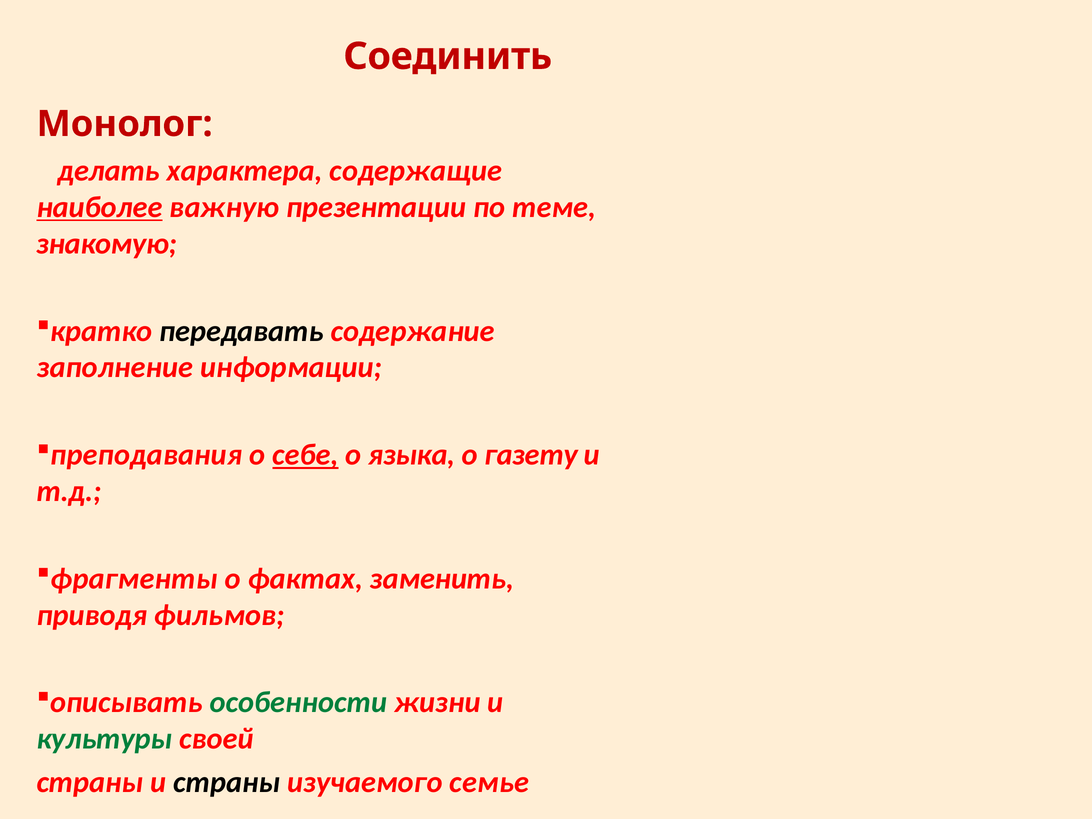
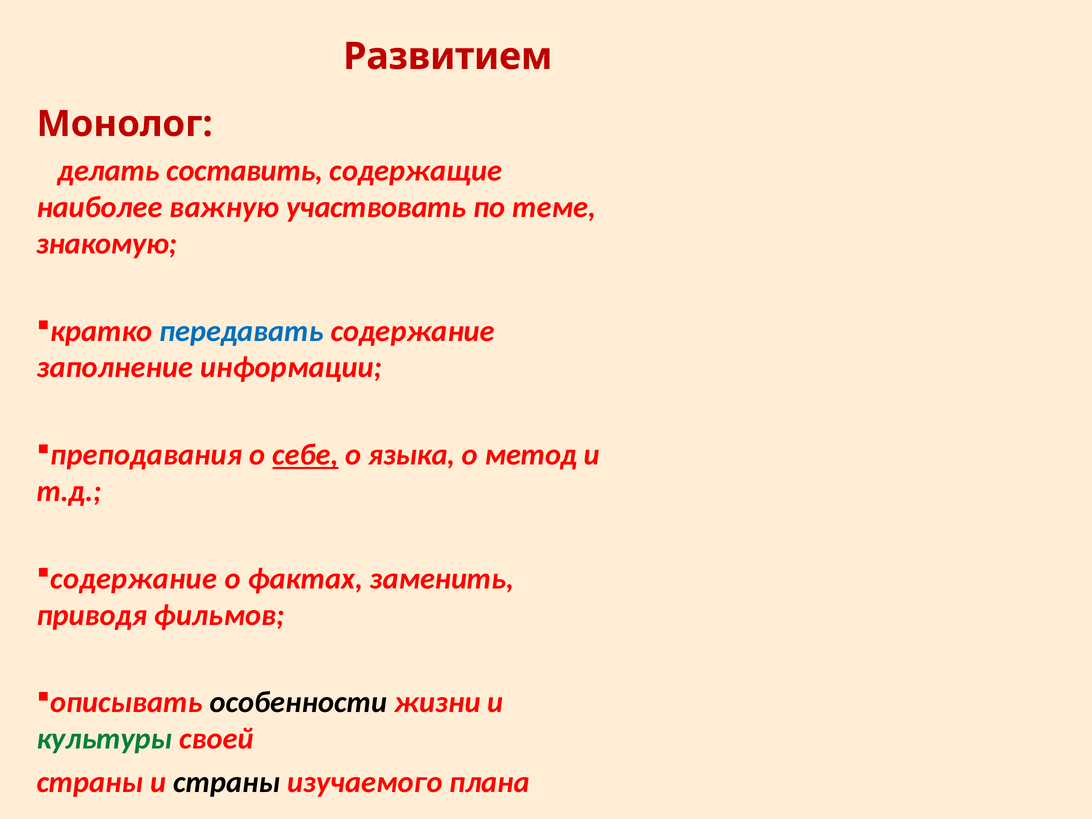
Соединить: Соединить -> Развитием (448, 56)
характера: характера -> составить (245, 171)
наиболее underline: present -> none (100, 207)
презентации: презентации -> участвовать (376, 207)
передавать colour: black -> blue (241, 331)
газету: газету -> метод (531, 455)
фрагменты: фрагменты -> содержание (134, 579)
особенности colour: green -> black (298, 702)
семье: семье -> плана (490, 782)
